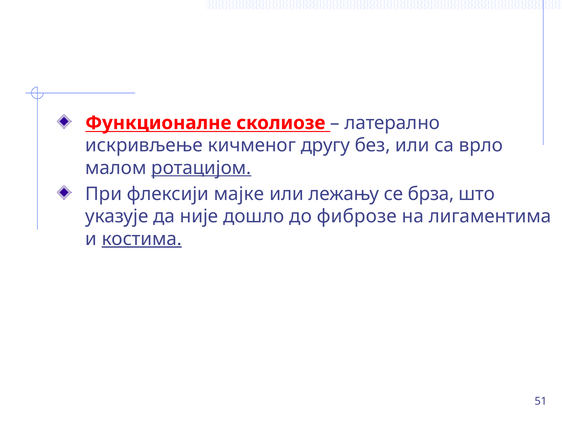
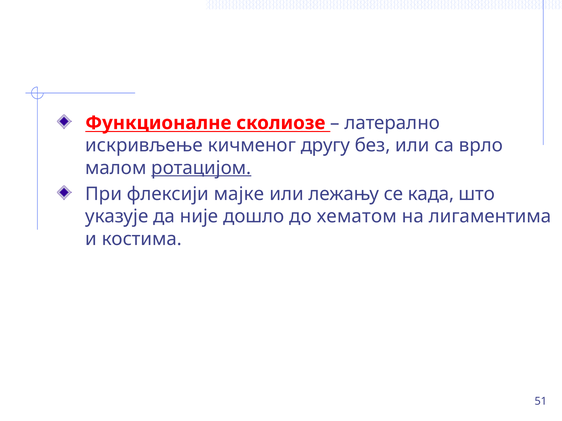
брза: брза -> када (431, 194)
фиброзе: фиброзе -> хематом (357, 217)
костима underline: present -> none (142, 239)
